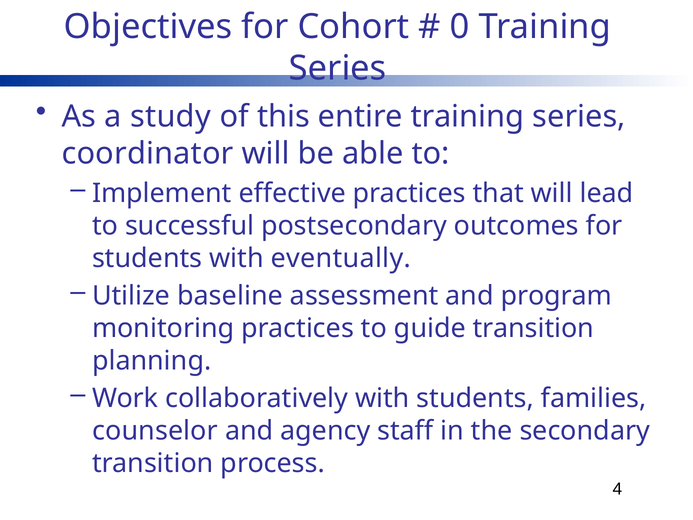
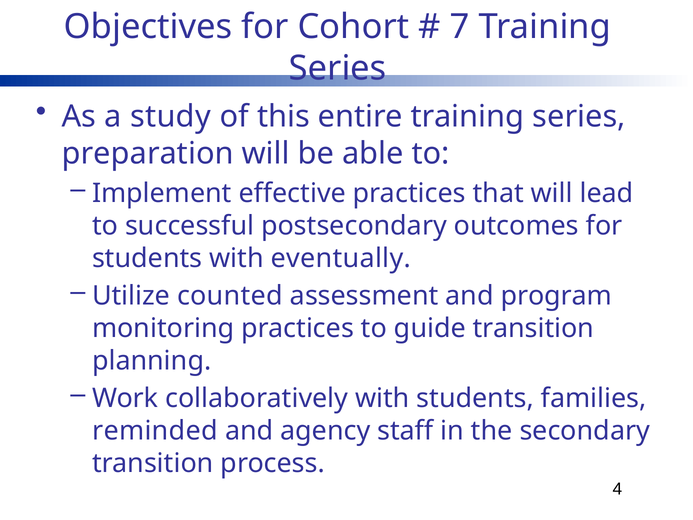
0: 0 -> 7 (460, 27)
coordinator: coordinator -> preparation (148, 153)
baseline: baseline -> counted (230, 296)
counselor: counselor -> reminded (155, 431)
